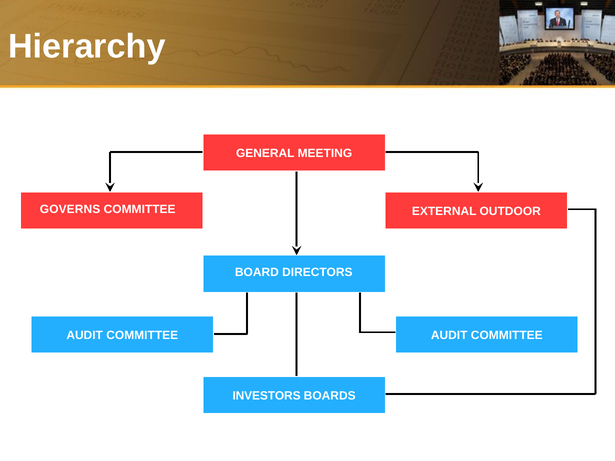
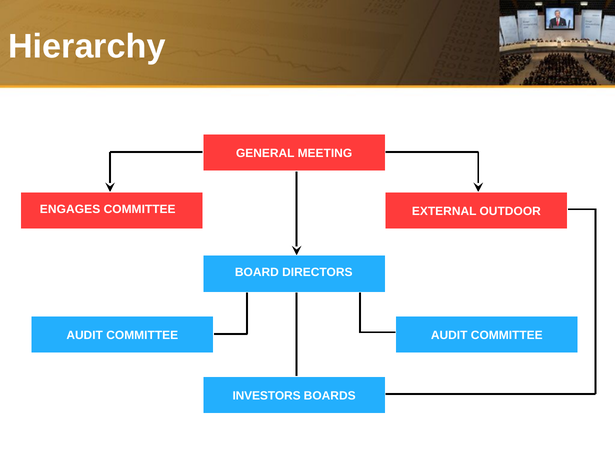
GOVERNS: GOVERNS -> ENGAGES (70, 209)
